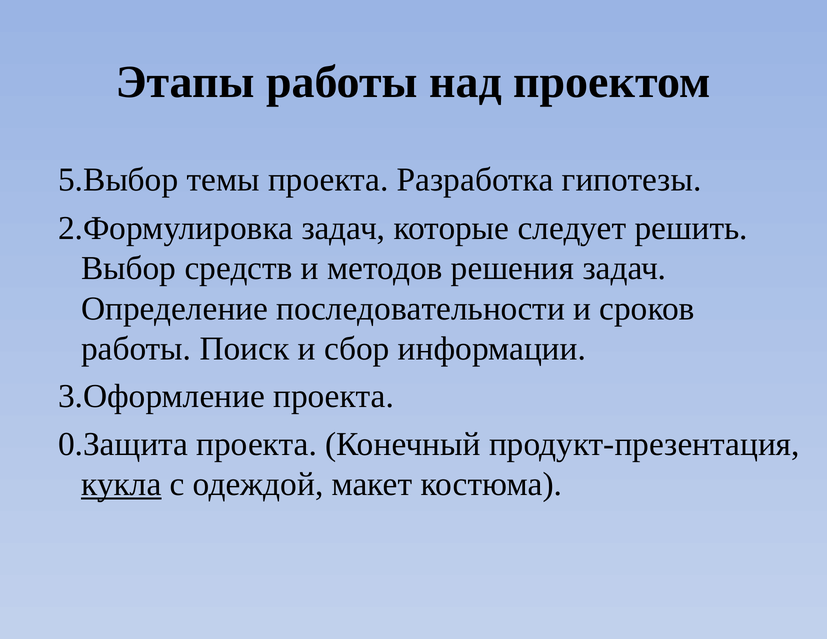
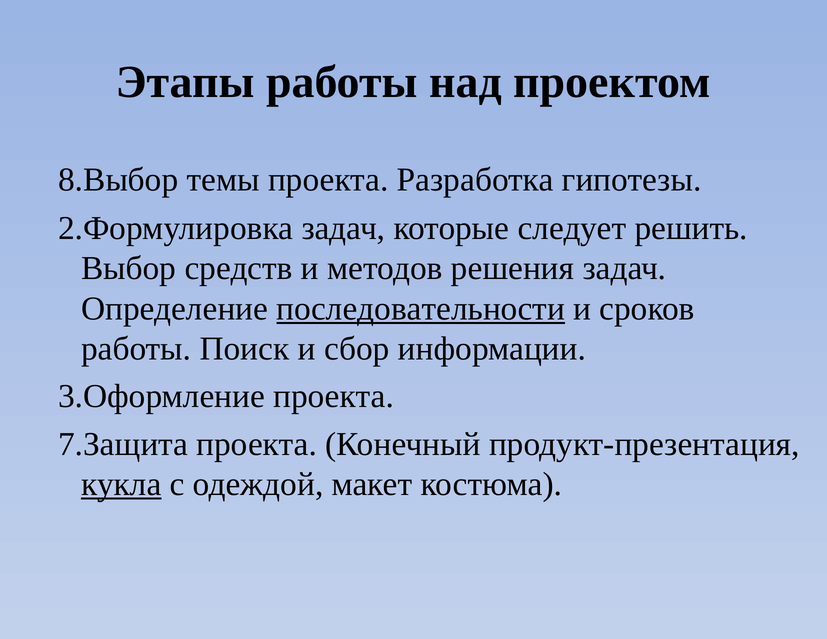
5.Выбор: 5.Выбор -> 8.Выбор (118, 180)
последовательности underline: none -> present (421, 309)
0.Защита: 0.Защита -> 7.Защита (123, 444)
